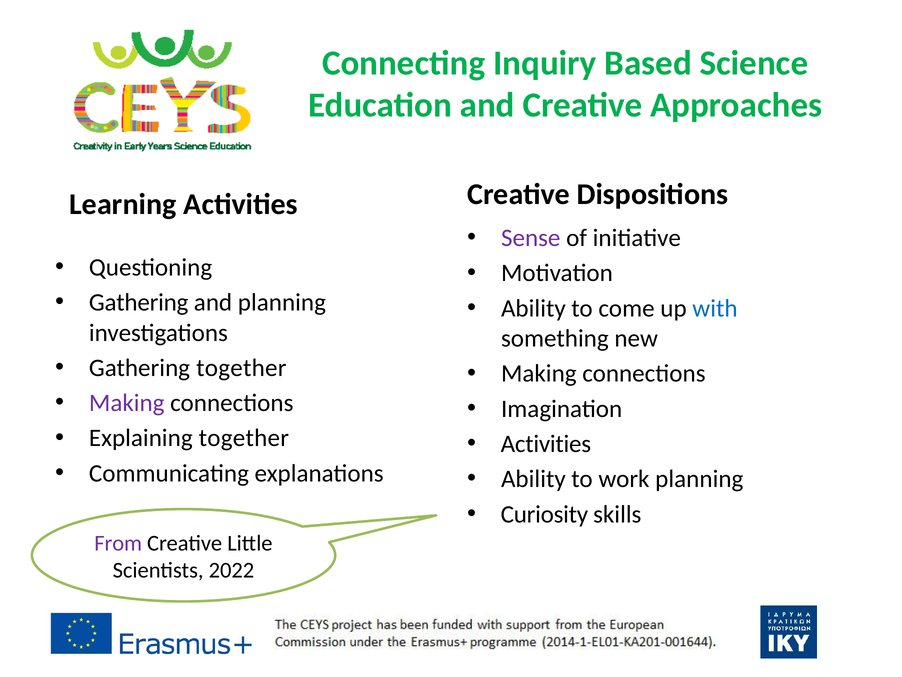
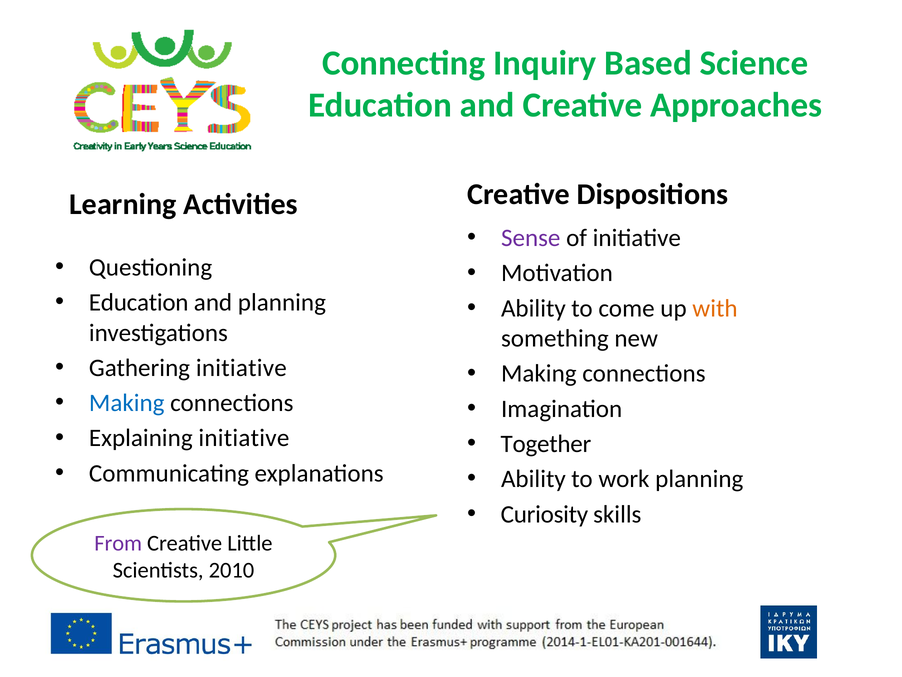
Gathering: Gathering -> Education (139, 302)
with colour: blue -> orange (715, 308)
Gathering together: together -> initiative (241, 368)
Making colour: purple -> blue (127, 403)
Explaining together: together -> initiative (244, 438)
Activities: Activities -> Together (546, 444)
2022: 2022 -> 2010 (231, 570)
